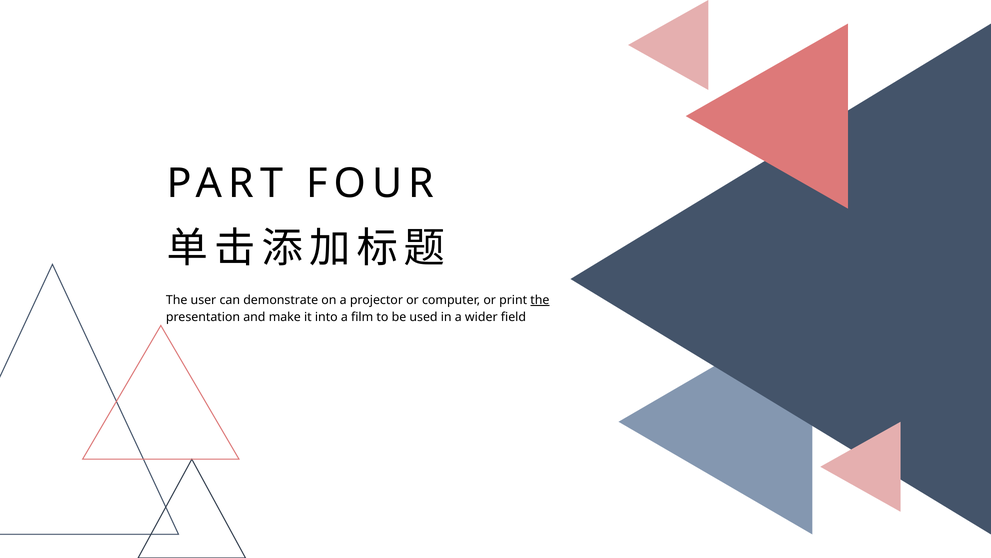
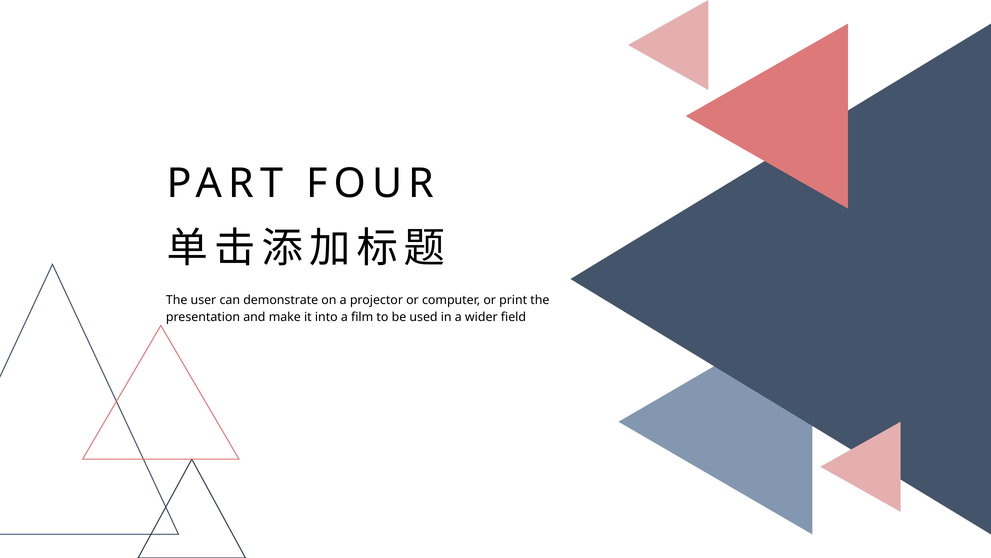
the underline: present -> none (540, 300)
